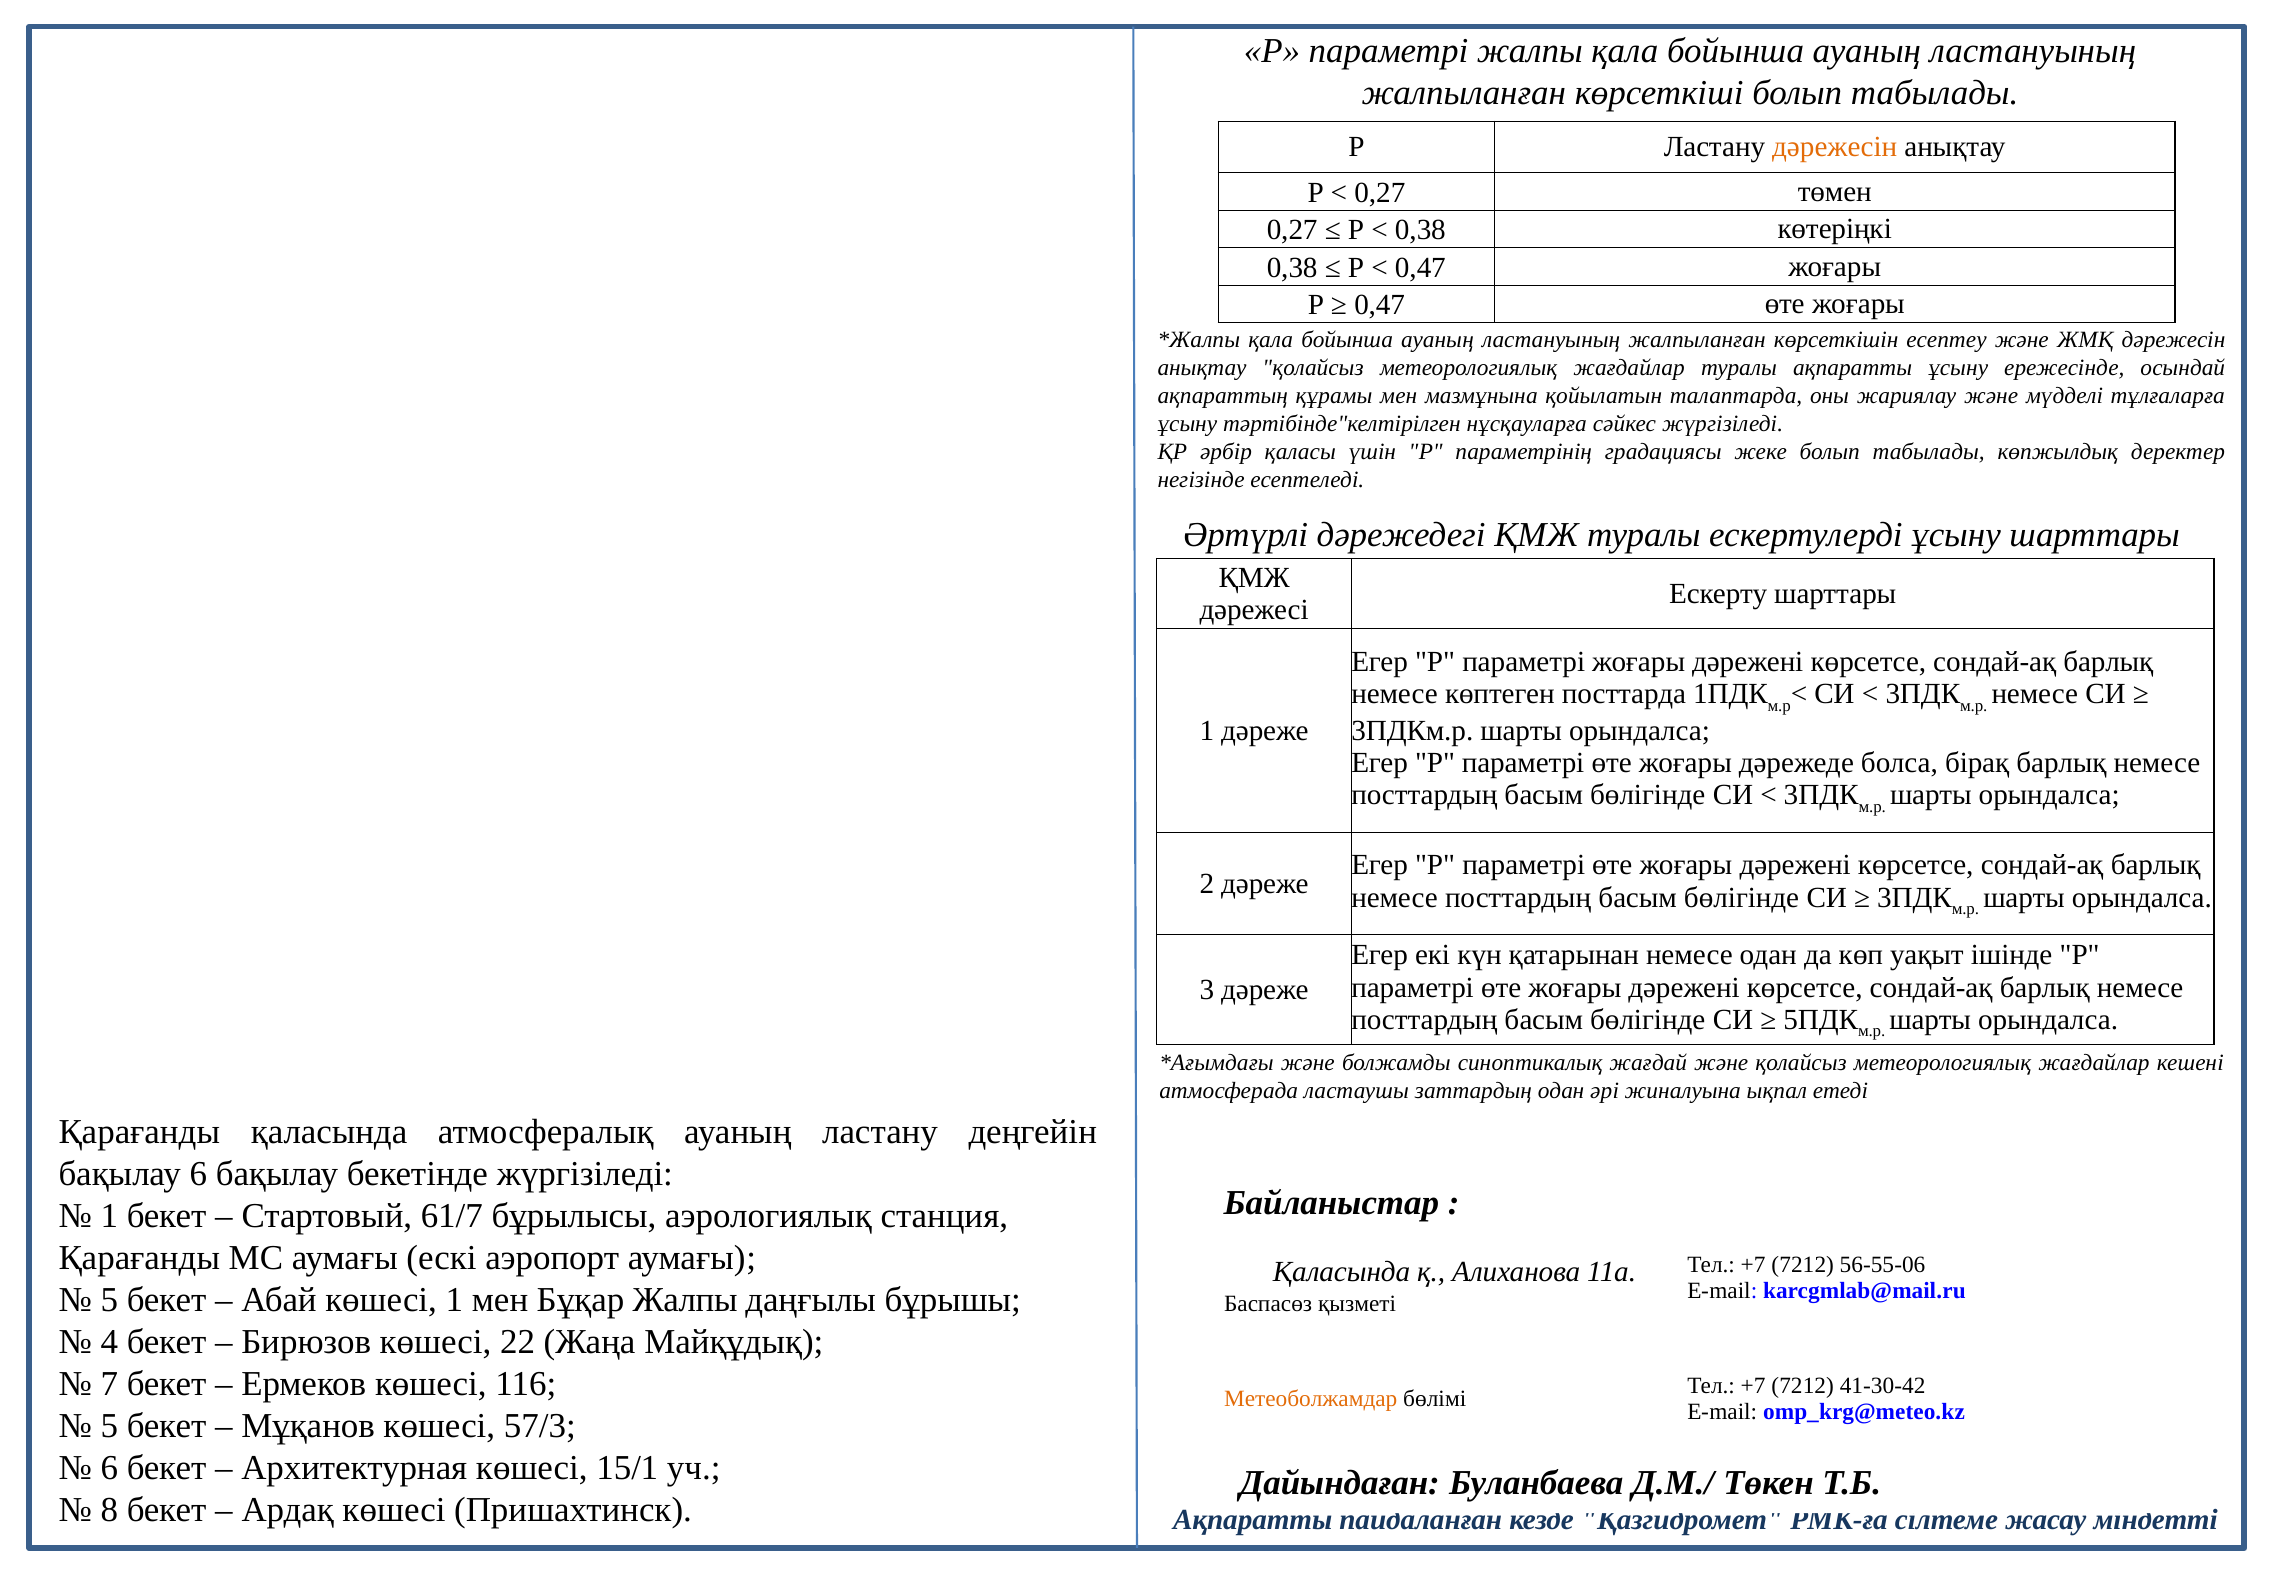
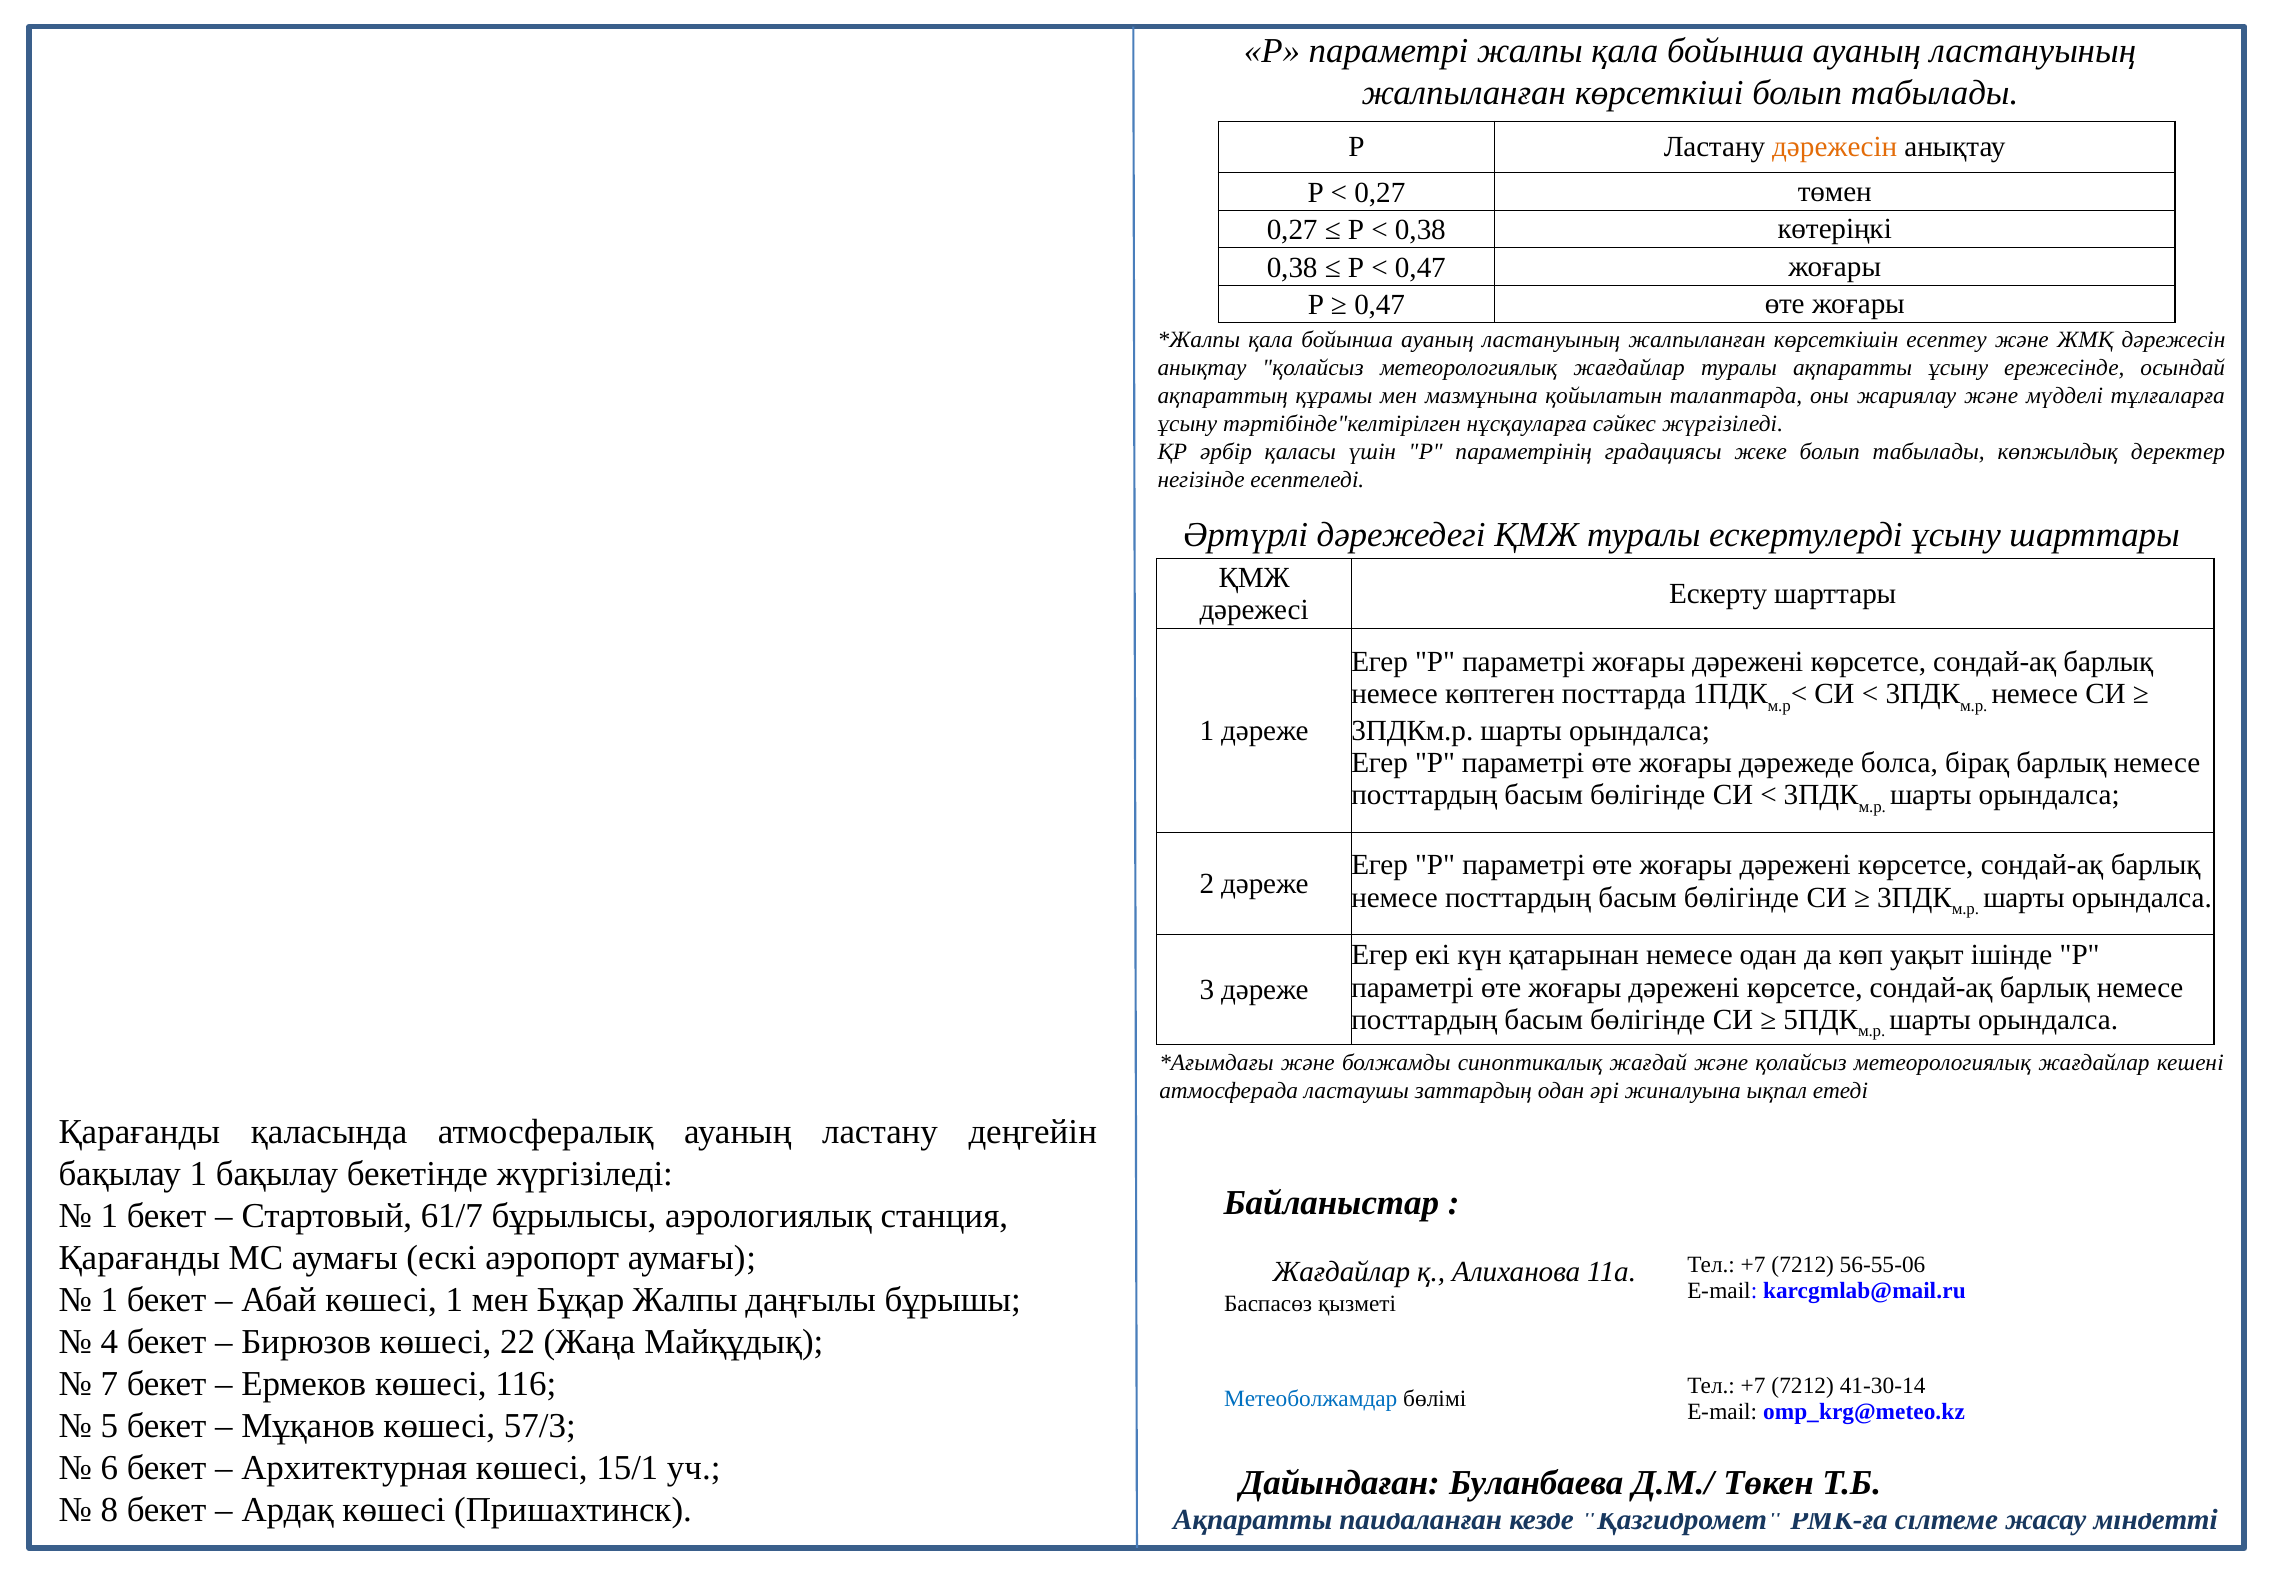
бақылау 6: 6 -> 1 (198, 1173)
Қаласында: Қаласында -> Жағдайлар (1342, 1272)
5: 5 -> 1 (109, 1299)
41-30-42: 41-30-42 -> 41-30-14 (1883, 1385)
Метеоболжамдар colour: orange -> blue (1311, 1398)
